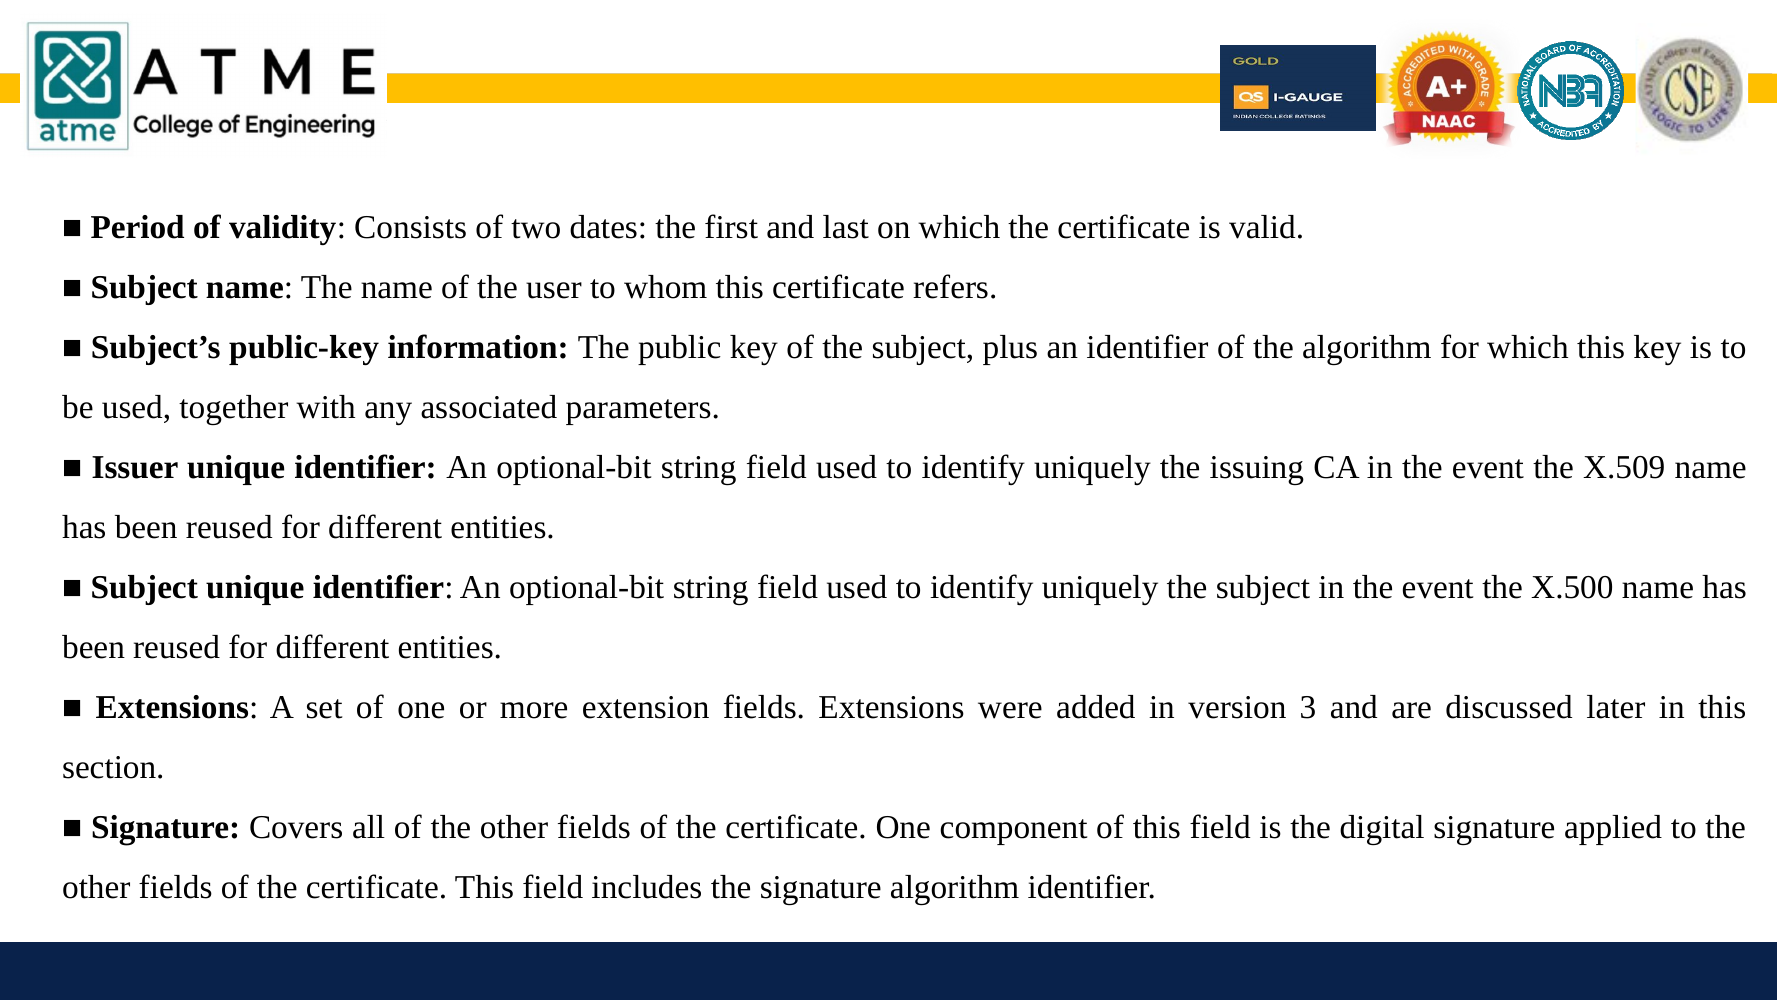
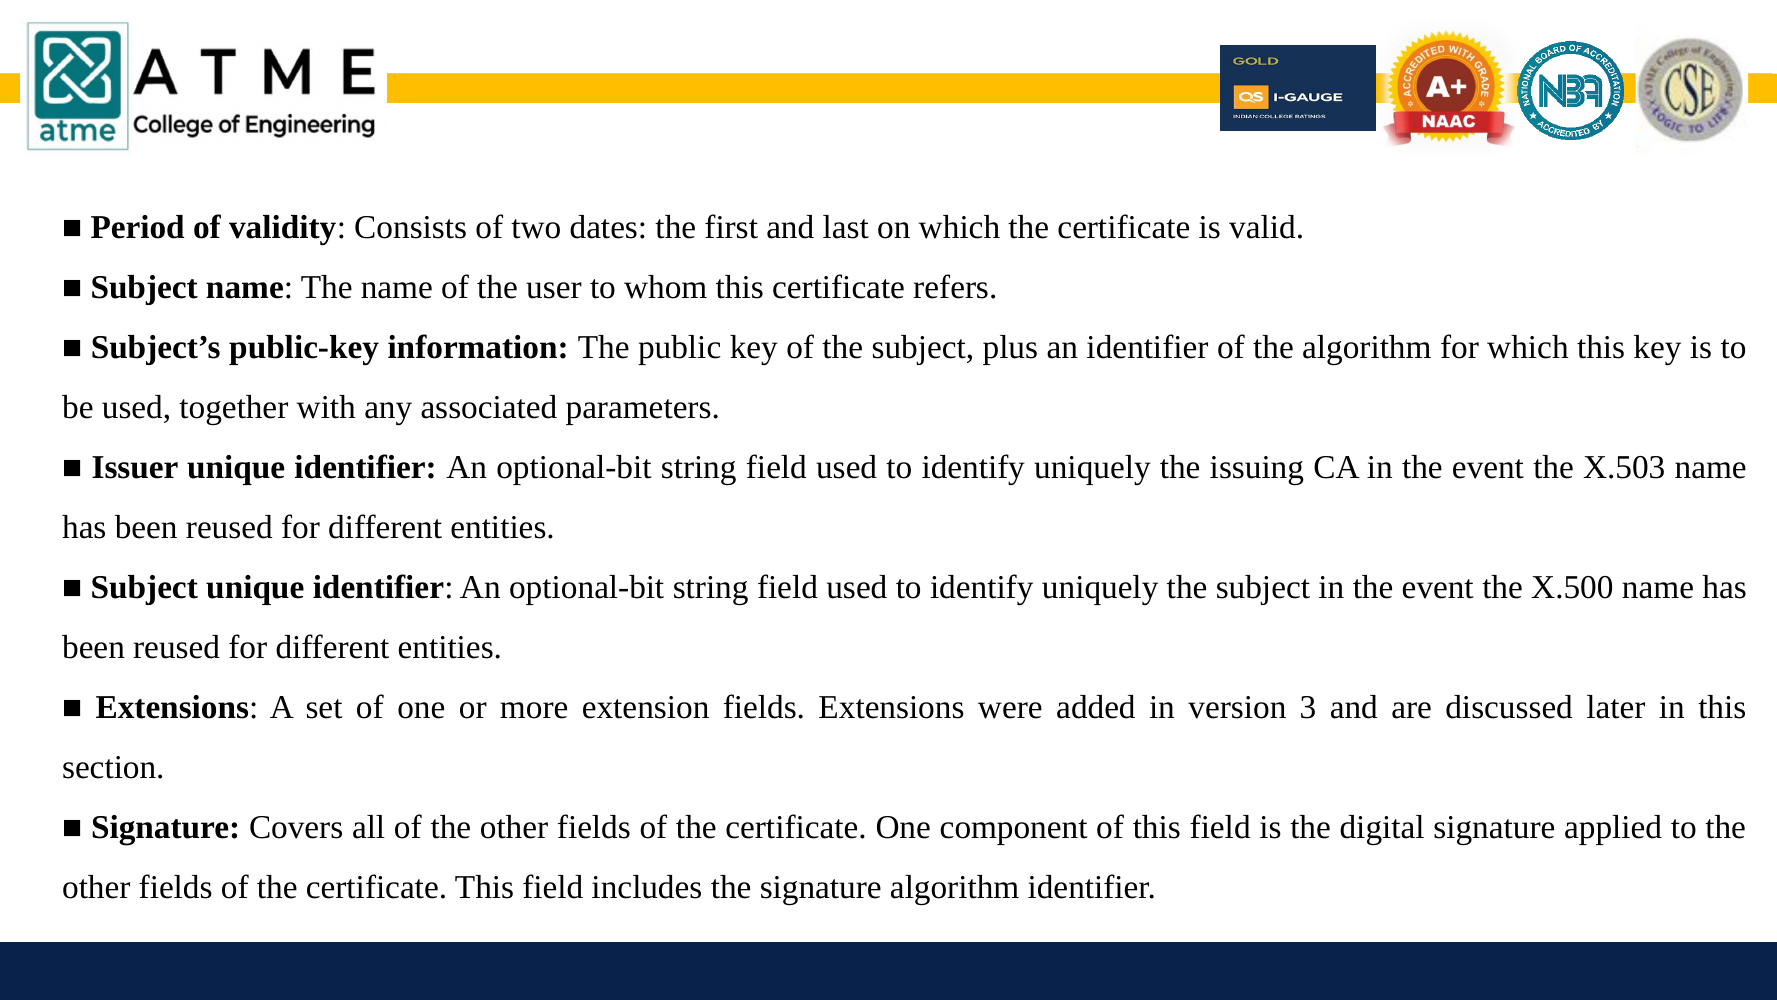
X.509: X.509 -> X.503 (1624, 467)
